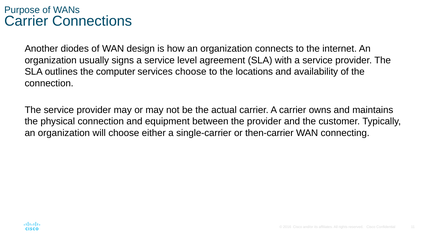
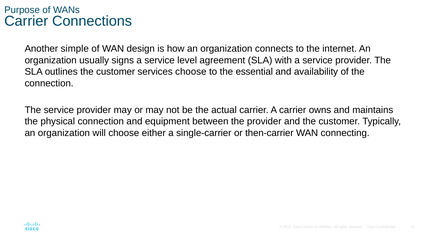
diodes: diodes -> simple (75, 49)
outlines the computer: computer -> customer (116, 72)
locations: locations -> essential (254, 72)
